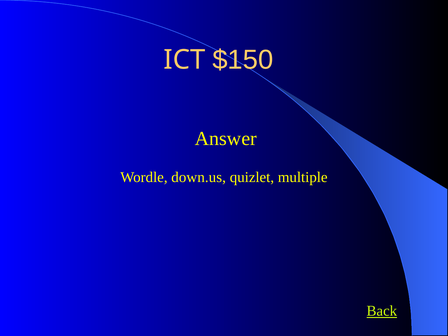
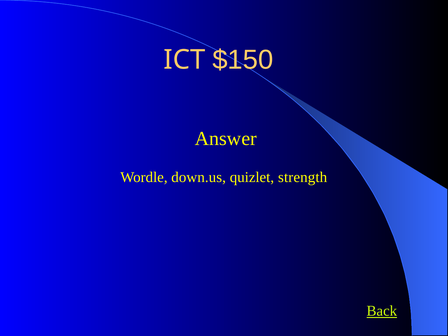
multiple: multiple -> strength (303, 177)
